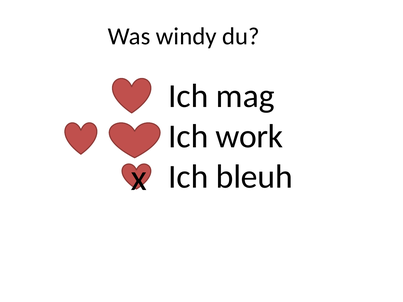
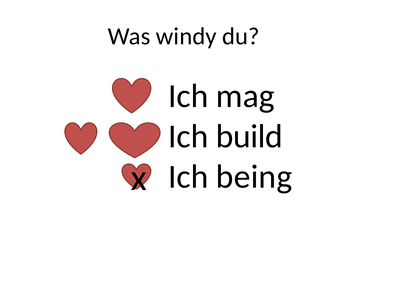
work: work -> build (249, 137)
bleuh: bleuh -> being (254, 177)
